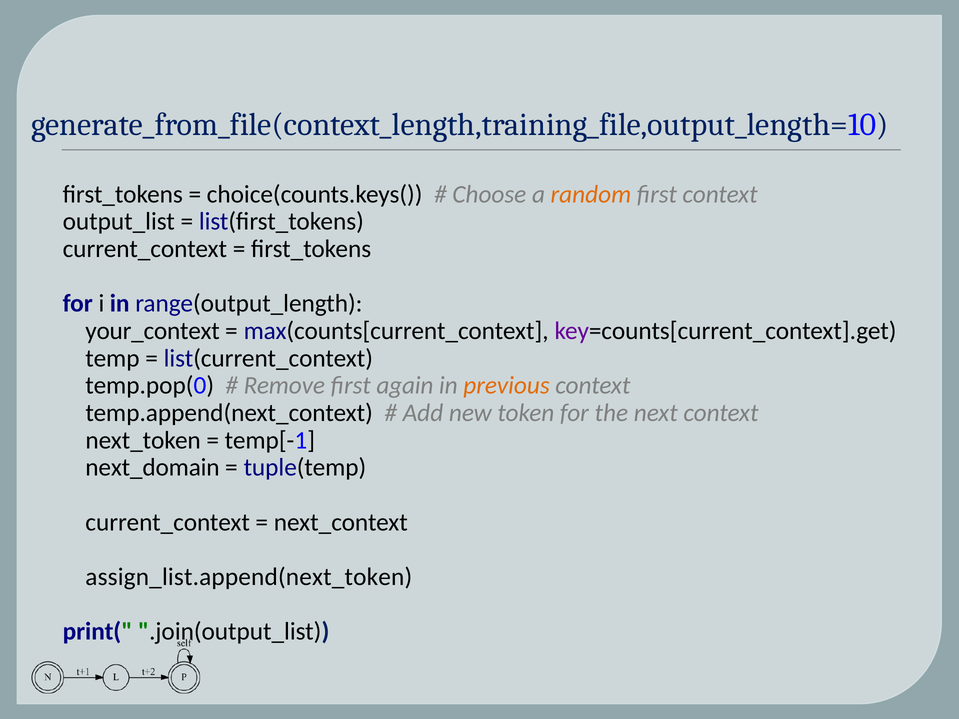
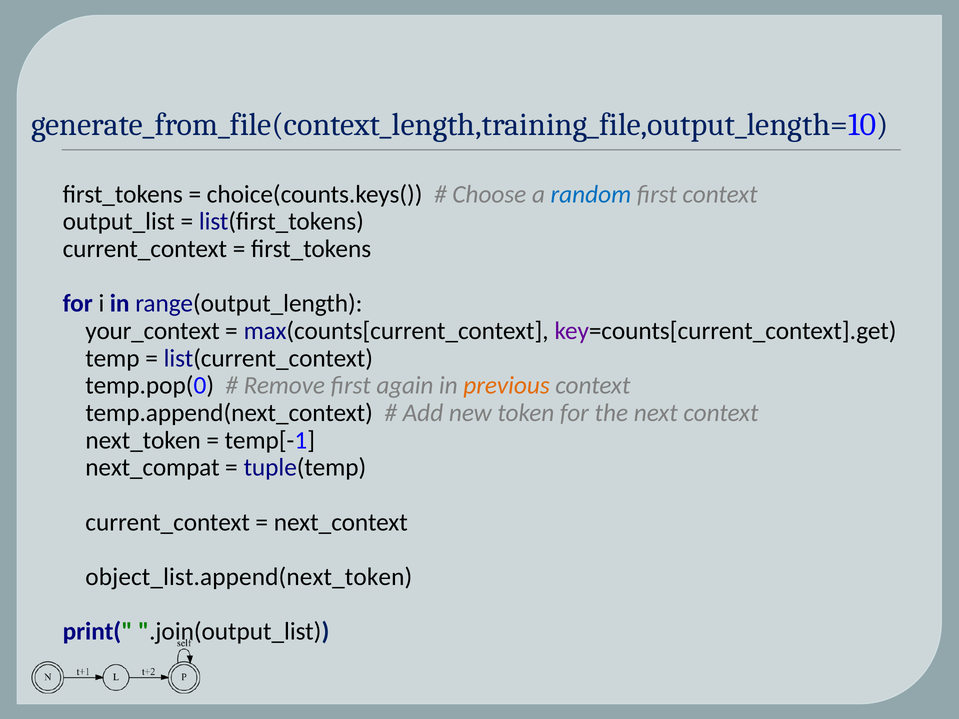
random colour: orange -> blue (591, 194)
next_domain: next_domain -> next_compat (153, 468)
assign_list.append(next_token: assign_list.append(next_token -> object_list.append(next_token (249, 577)
